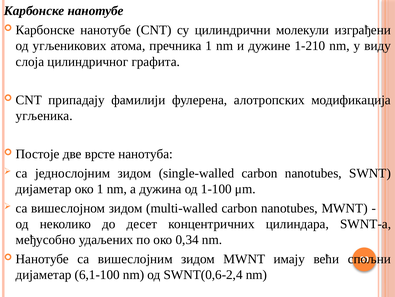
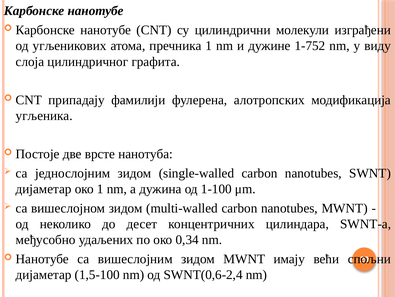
1-210: 1-210 -> 1-752 (310, 46)
6,1-100: 6,1-100 -> 1,5-100 (97, 274)
